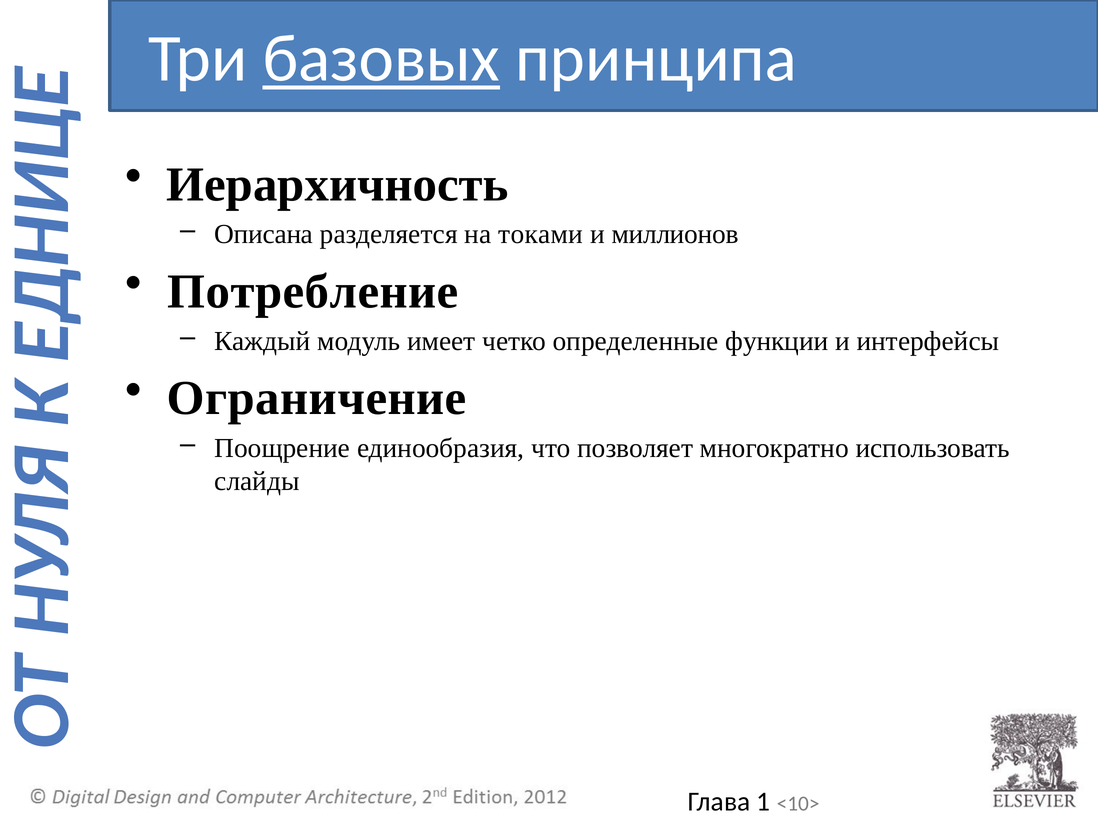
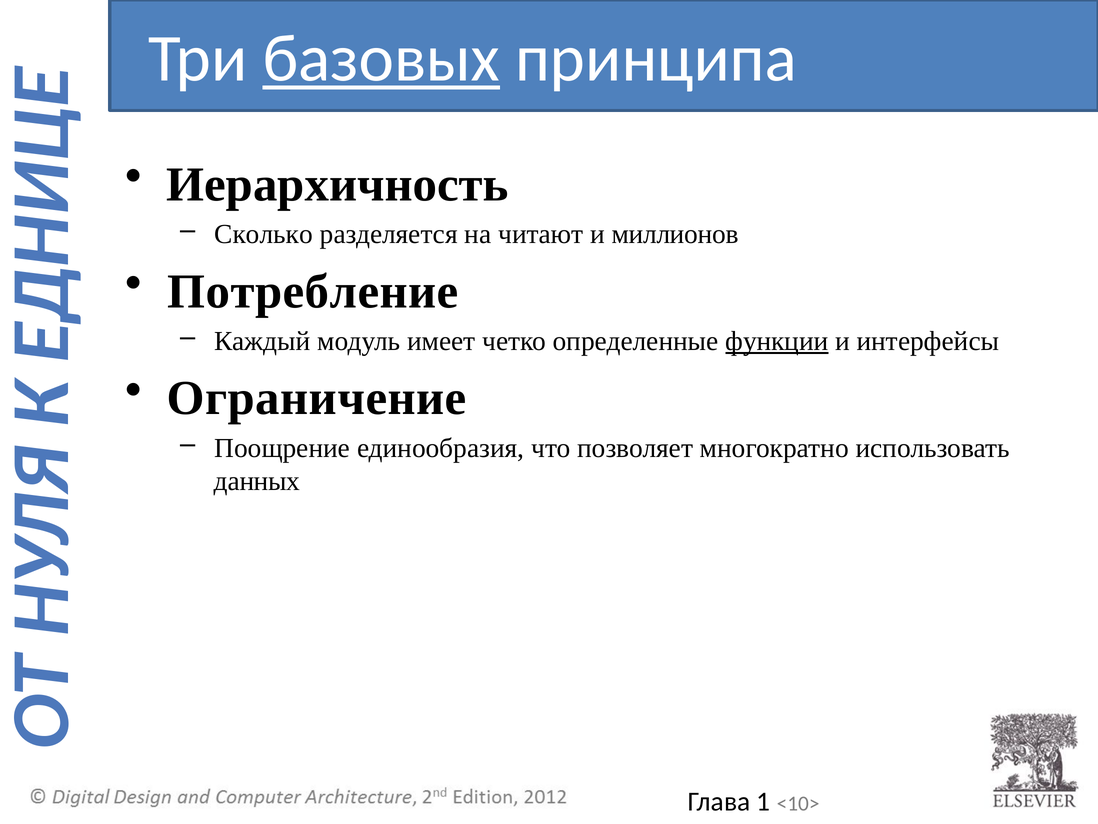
Описана: Описана -> Сколько (264, 234)
токами: токами -> читают (541, 234)
функции underline: none -> present (777, 341)
слайды: слайды -> данных (257, 481)
